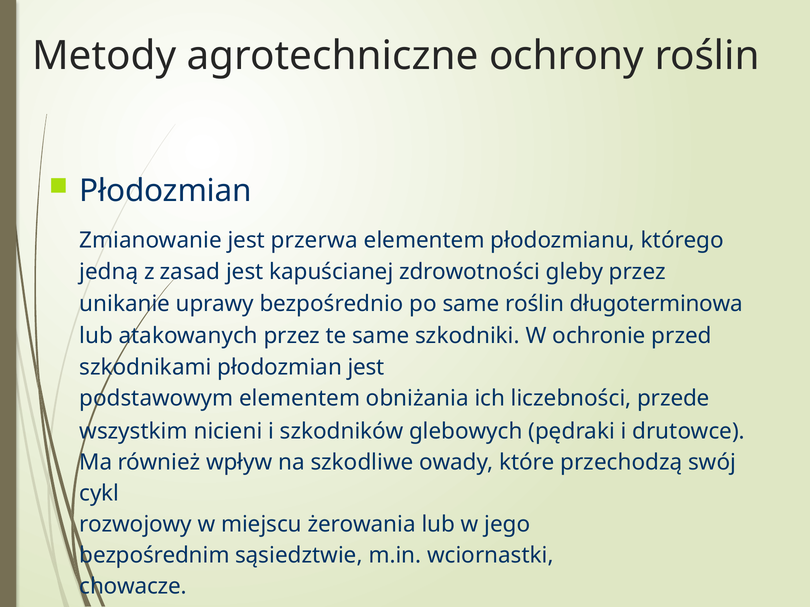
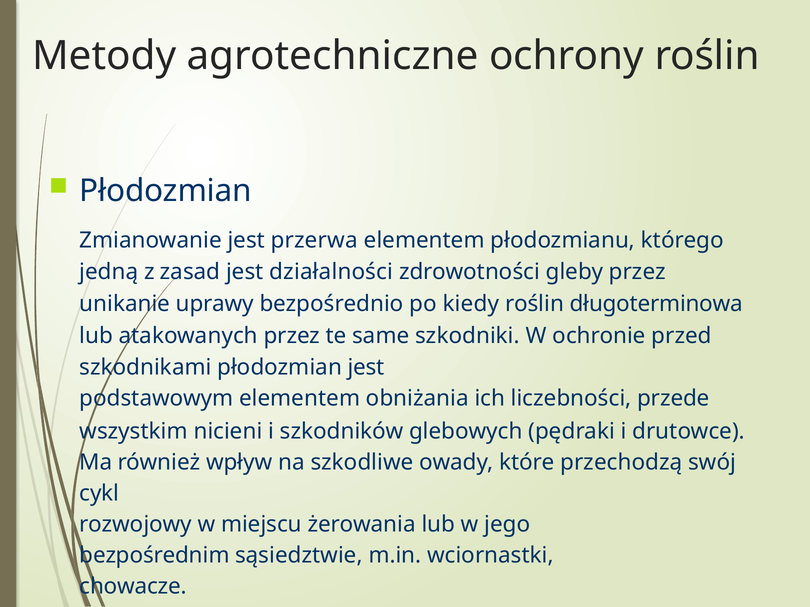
kapuścianej: kapuścianej -> działalności (331, 272)
po same: same -> kiedy (471, 304)
